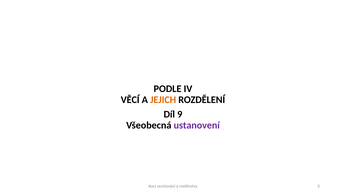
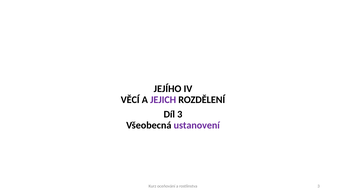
PODLE: PODLE -> JEJÍHO (168, 89)
JEJICH colour: orange -> purple (163, 100)
Díl 9: 9 -> 3 (180, 114)
